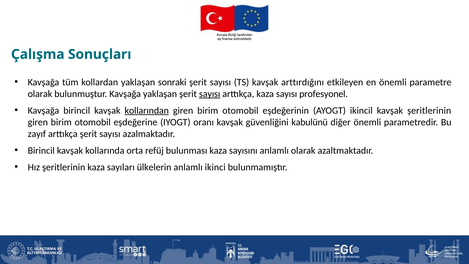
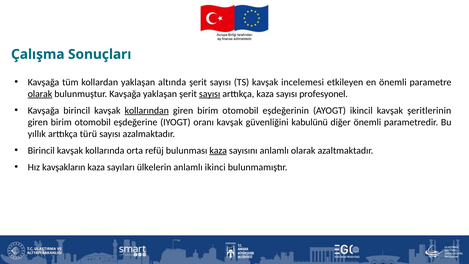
sonraki: sonraki -> altında (172, 82)
arttırdığını: arttırdığını -> incelemesi (303, 82)
olarak underline: none -> present (40, 94)
zayıf: zayıf -> yıllık (37, 134)
arttıkça şerit: şerit -> türü (88, 134)
kaza underline: none -> present (218, 150)
Hız şeritlerinin: şeritlerinin -> kavşakların (64, 167)
